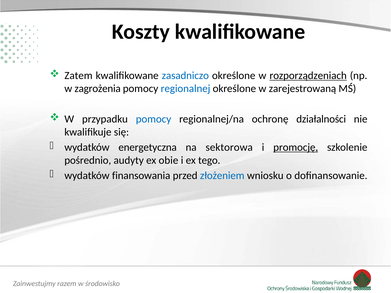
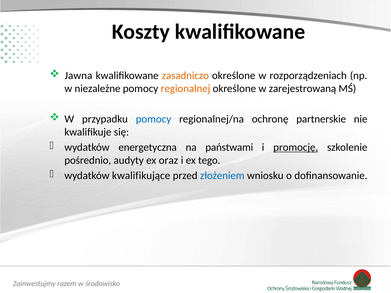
Zatem: Zatem -> Jawna (78, 76)
zasadniczo colour: blue -> orange (185, 76)
rozporządzeniach underline: present -> none (308, 76)
zagrożenia: zagrożenia -> niezależne (98, 89)
regionalnej colour: blue -> orange (186, 89)
działalności: działalności -> partnerskie (321, 119)
sektorowa: sektorowa -> państwami (229, 147)
obie: obie -> oraz (168, 160)
finansowania: finansowania -> kwalifikujące (141, 176)
